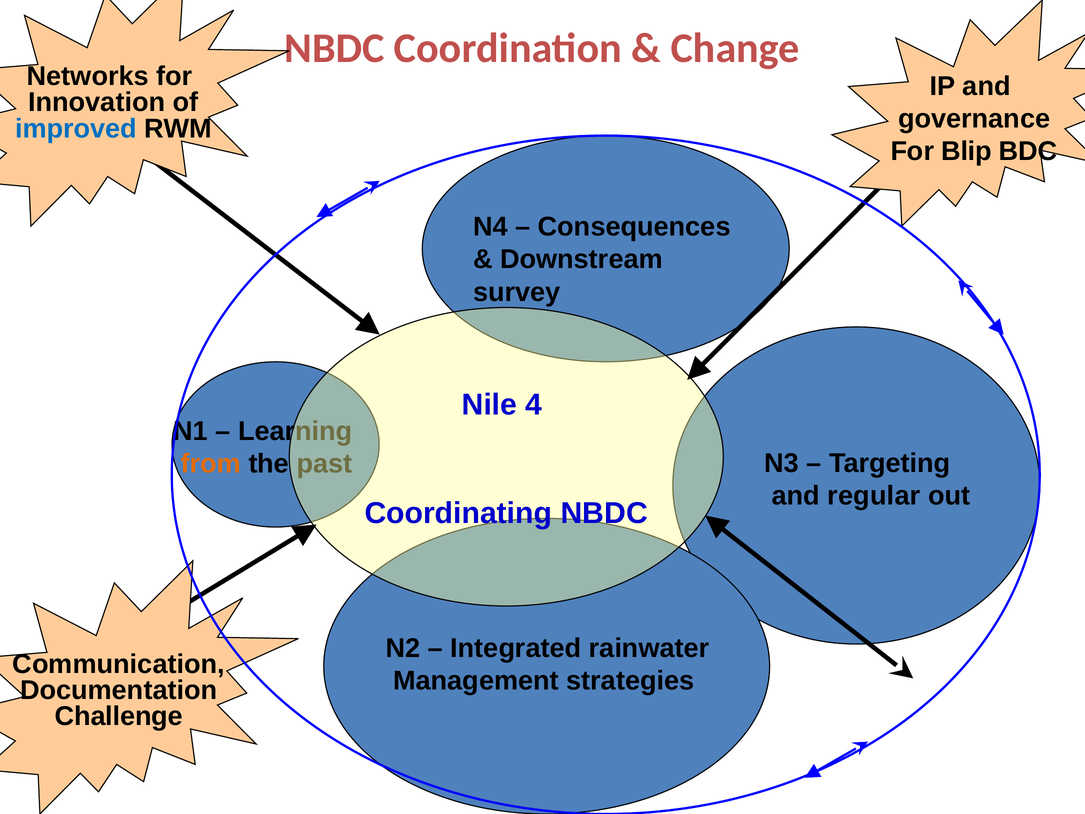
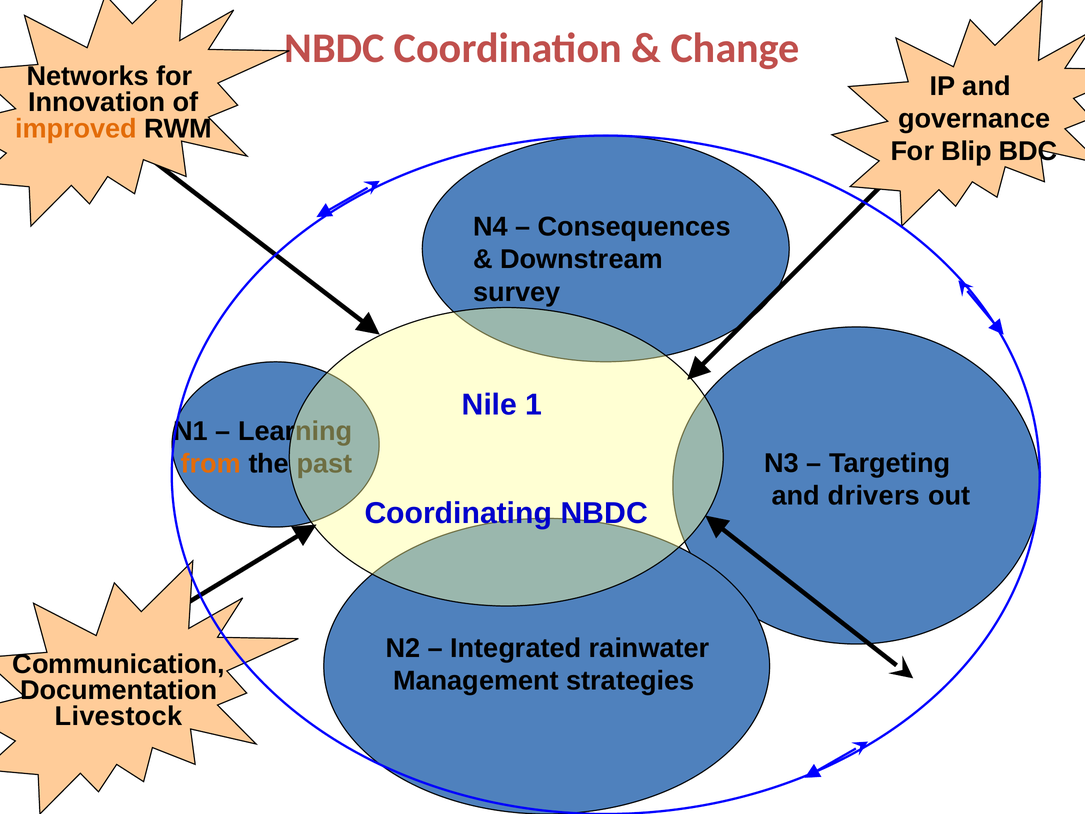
improved colour: blue -> orange (76, 129)
4: 4 -> 1 (534, 404)
regular: regular -> drivers (874, 496)
Challenge: Challenge -> Livestock (119, 716)
